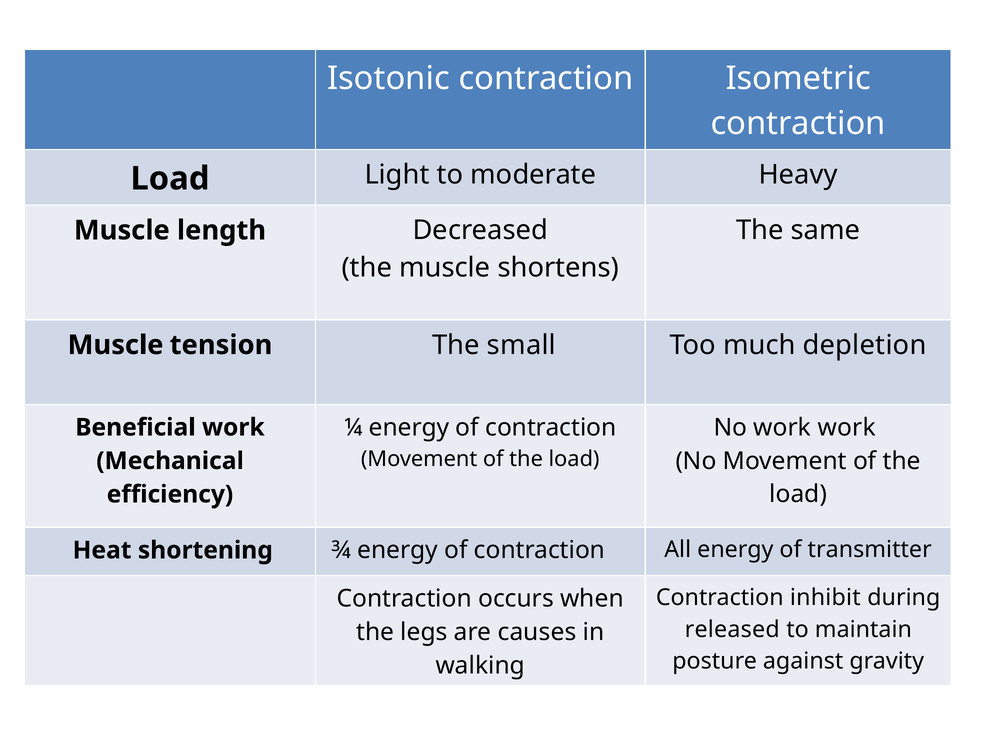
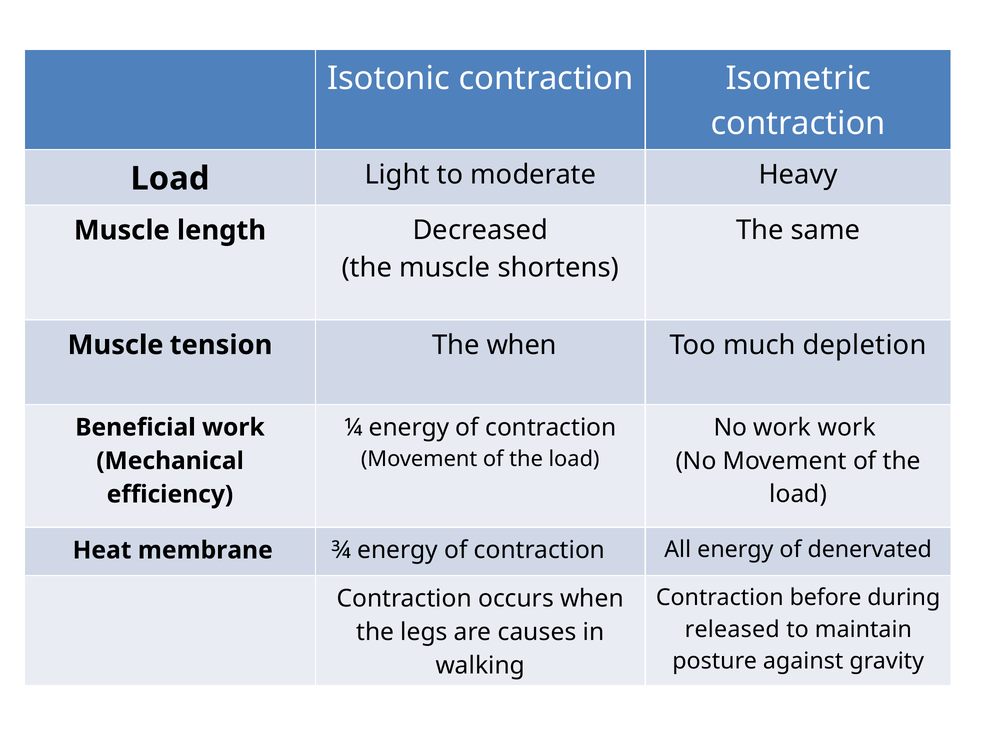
The small: small -> when (522, 345)
shortening: shortening -> membrane (205, 550)
transmitter: transmitter -> denervated (870, 549)
inhibit: inhibit -> before (825, 598)
